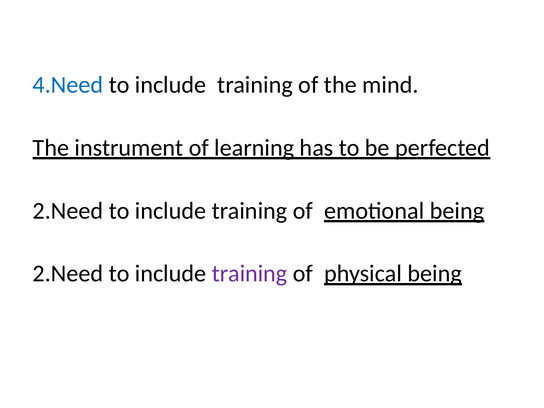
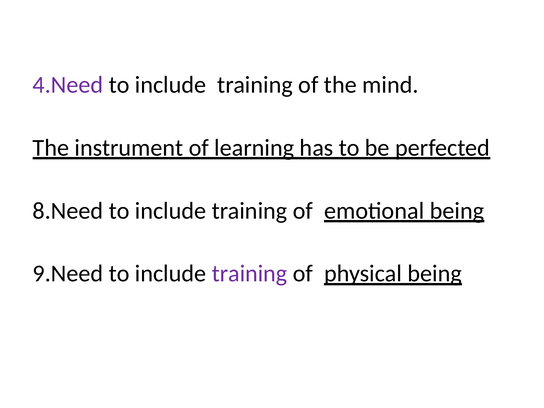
4.Need colour: blue -> purple (68, 85)
2.Need: 2.Need -> 8.Need (68, 211)
2.Need: 2.Need -> 9.Need (68, 274)
